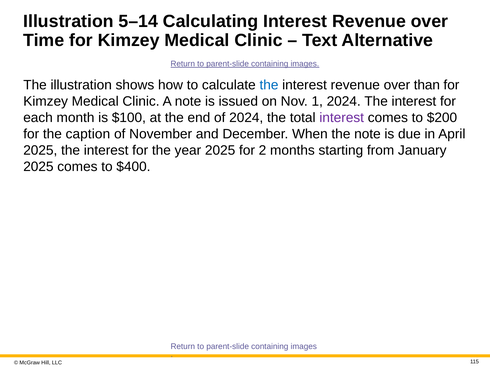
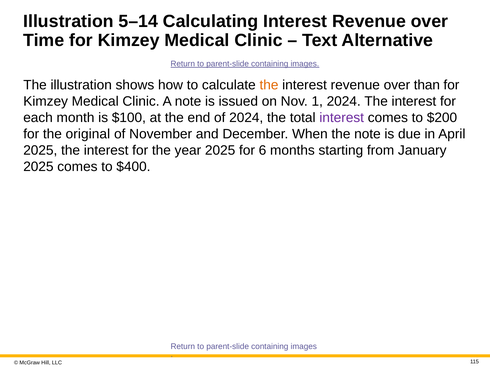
the colour: blue -> orange (269, 85)
caption: caption -> original (88, 134)
2: 2 -> 6 (263, 150)
